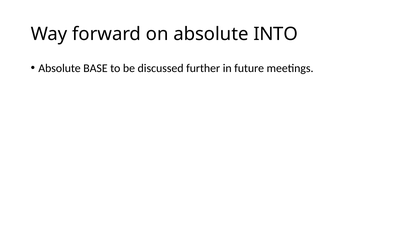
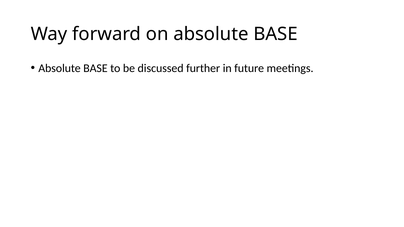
on absolute INTO: INTO -> BASE (276, 34)
